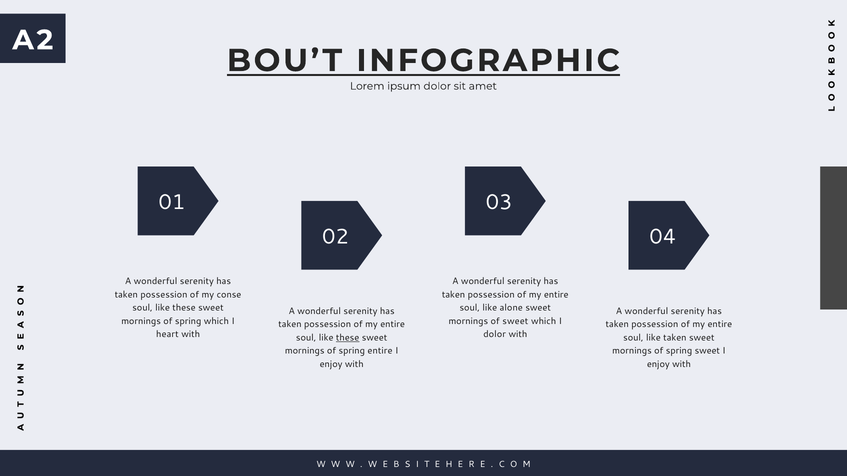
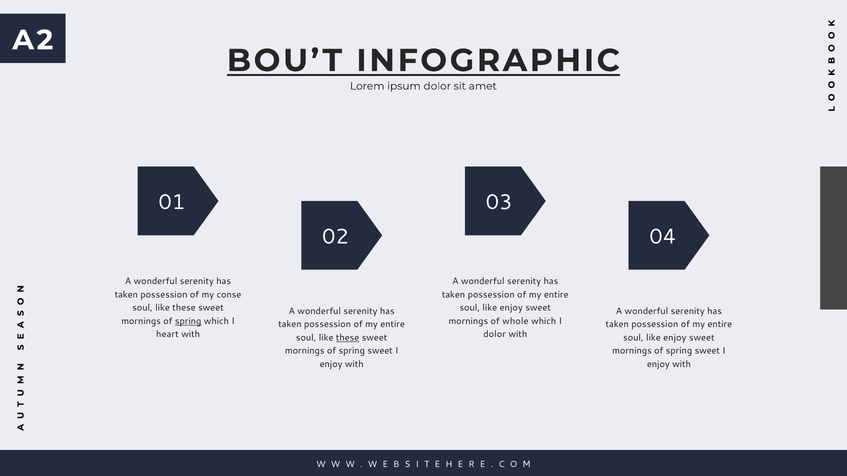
alone: alone -> enjoy (511, 308)
spring underline: none -> present (188, 321)
of sweet: sweet -> whole (515, 321)
taken: taken -> enjoy (675, 338)
entire: entire -> sweet (380, 351)
